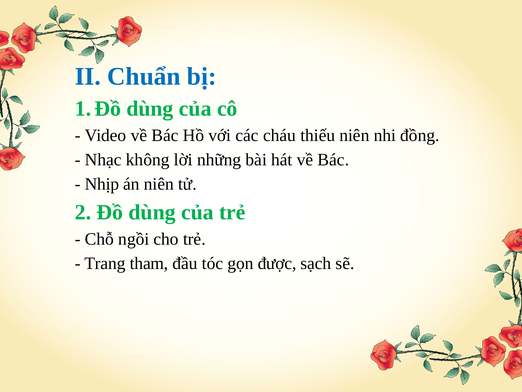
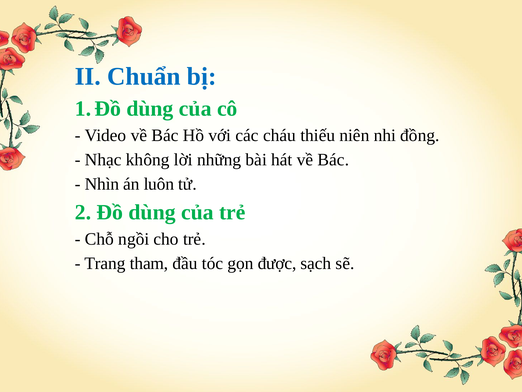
Nhịp: Nhịp -> Nhìn (102, 184)
án niên: niên -> luôn (159, 184)
